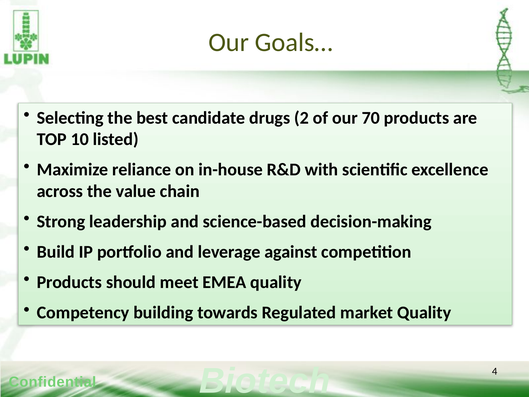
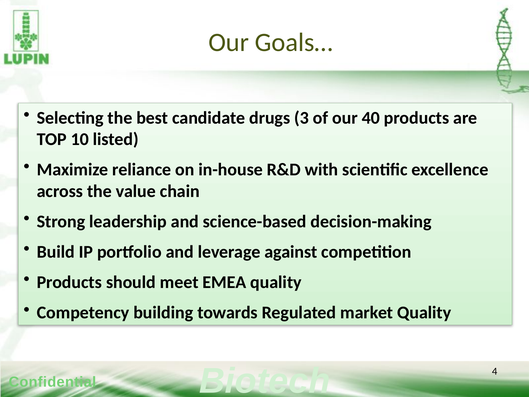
2: 2 -> 3 (302, 118)
70: 70 -> 40 (371, 118)
